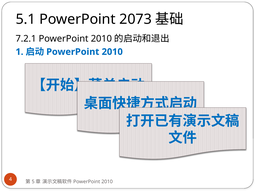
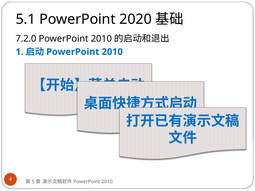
2073: 2073 -> 2020 (136, 19)
7.2.1: 7.2.1 -> 7.2.0 (26, 39)
